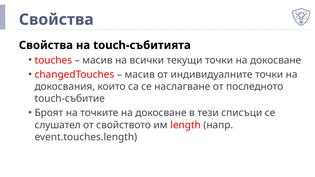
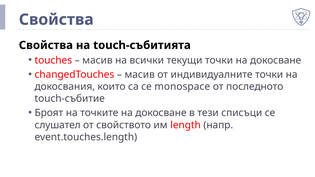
наслагване: наслагване -> monospace (182, 87)
